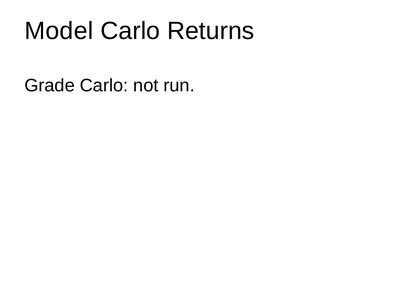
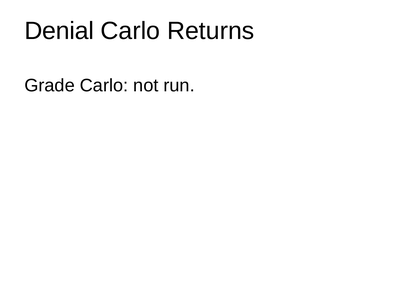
Model: Model -> Denial (59, 31)
